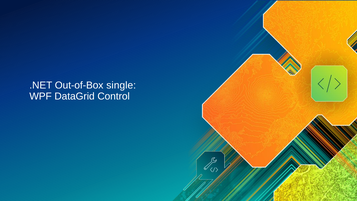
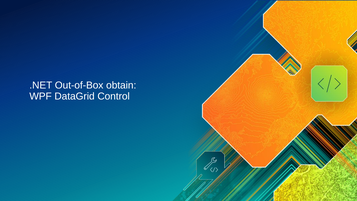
single: single -> obtain (121, 85)
